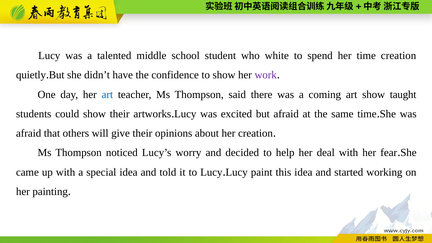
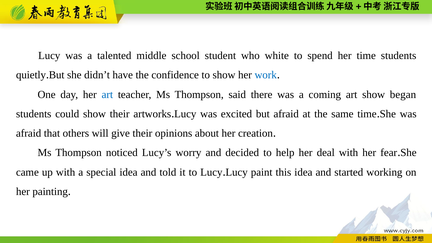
time creation: creation -> students (399, 56)
work colour: purple -> blue (266, 75)
taught: taught -> began (403, 94)
